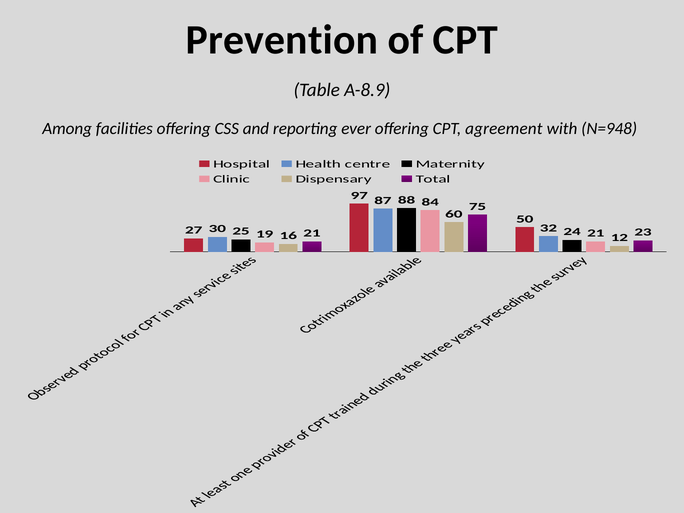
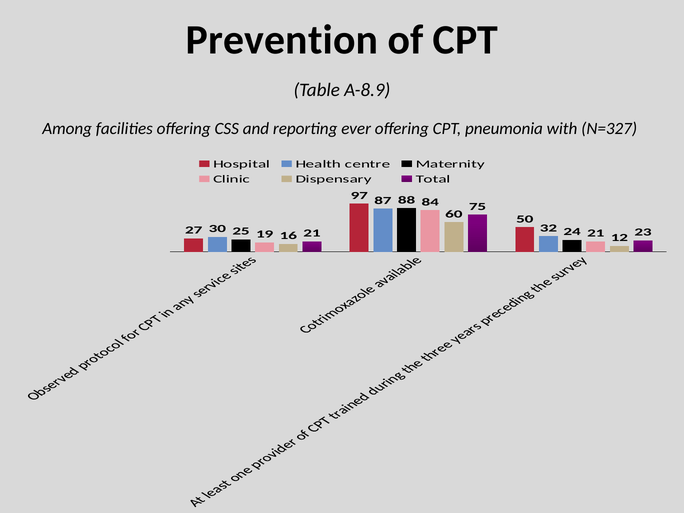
agreement: agreement -> pneumonia (504, 129)
N=948: N=948 -> N=327 (609, 129)
